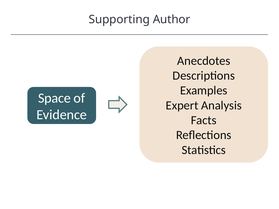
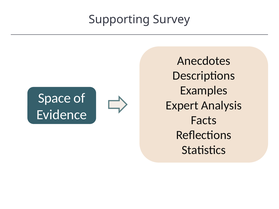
Author: Author -> Survey (171, 19)
